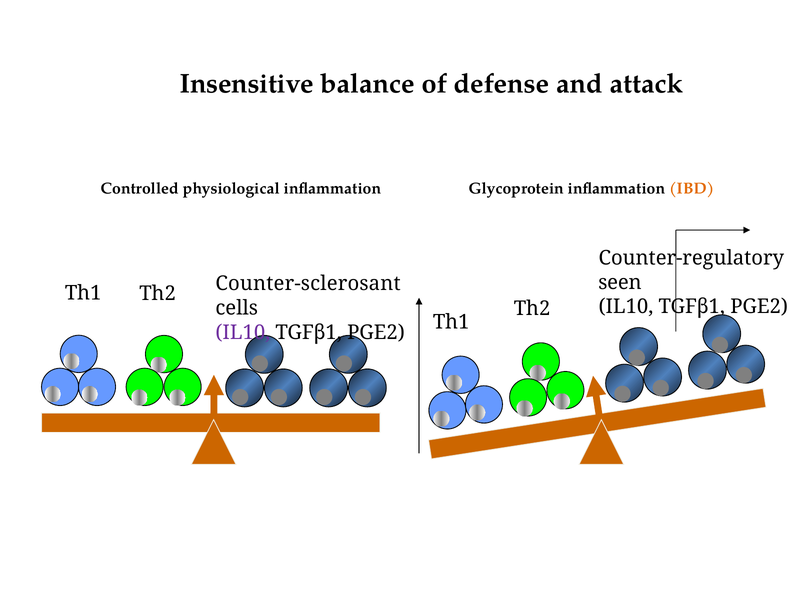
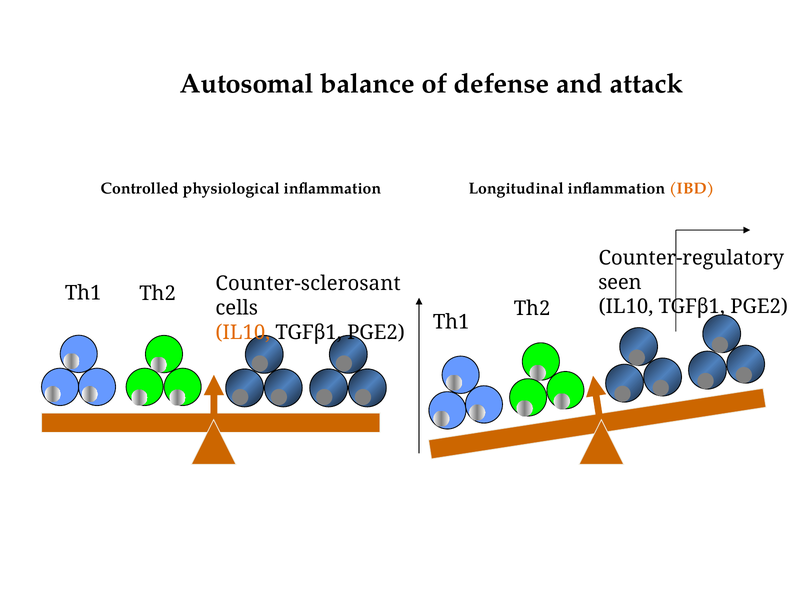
Insensitive: Insensitive -> Autosomal (247, 83)
Glycoprotein: Glycoprotein -> Longitudinal (516, 188)
IL10 colour: purple -> orange (243, 332)
